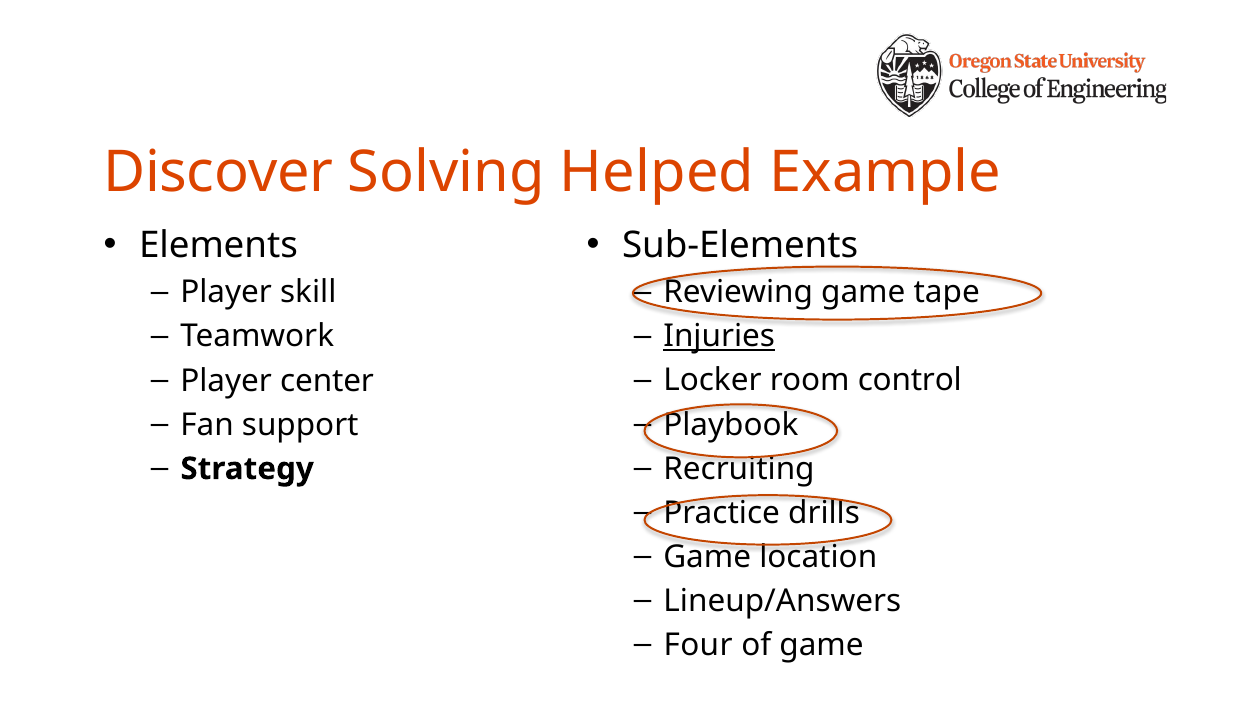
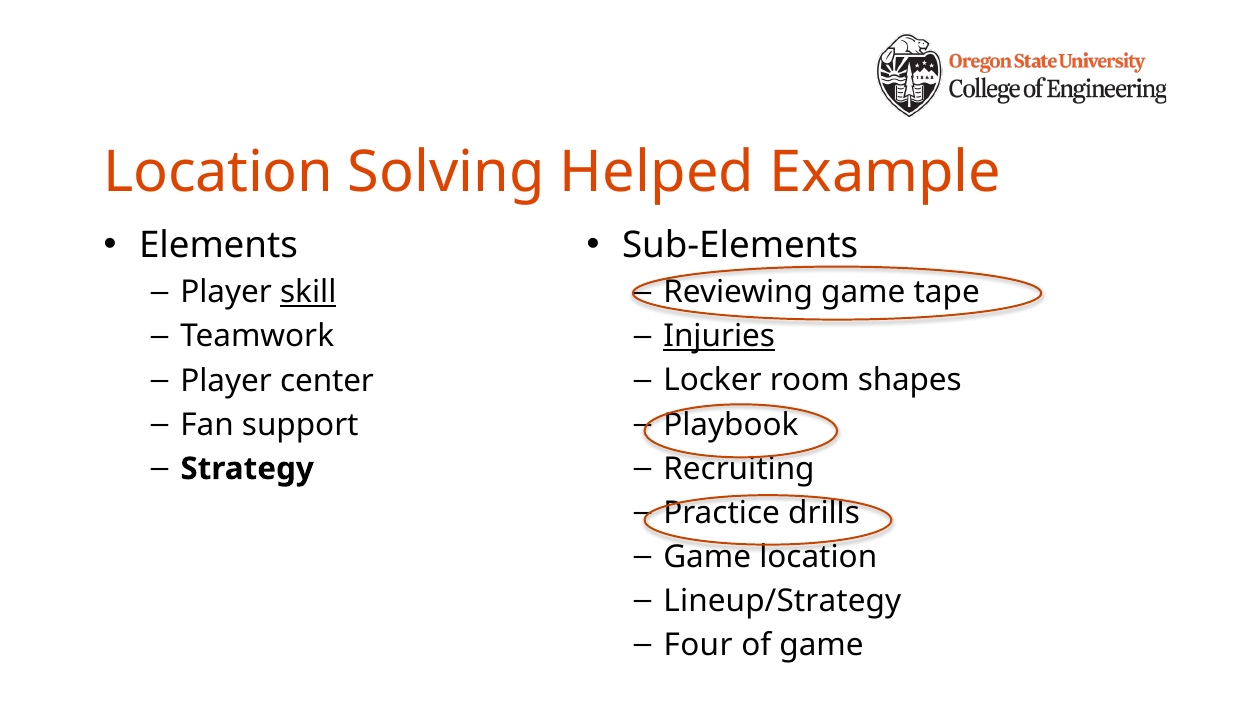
Discover: Discover -> Location (218, 173)
skill underline: none -> present (308, 293)
control: control -> shapes (910, 381)
Lineup/Answers: Lineup/Answers -> Lineup/Strategy (782, 601)
